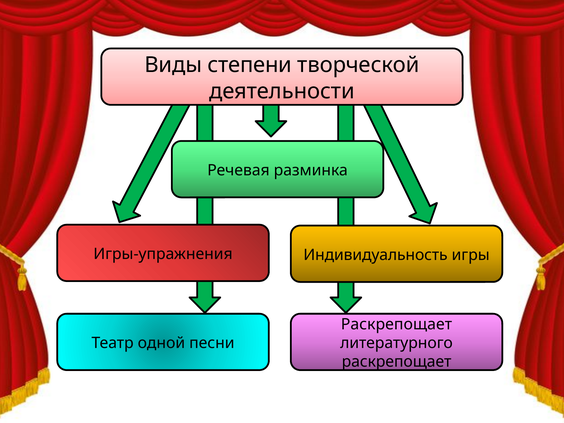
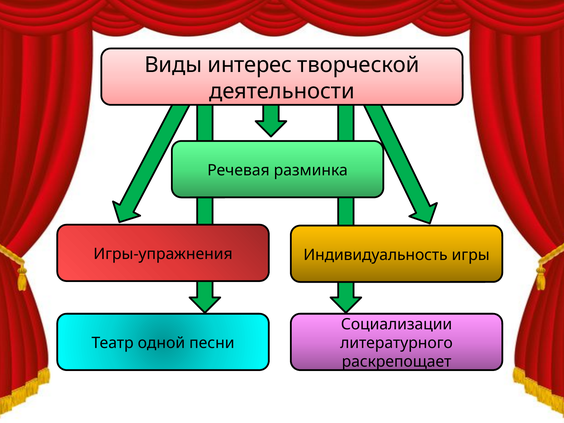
степени: степени -> интерес (250, 65)
Раскрепощает: Раскрепощает -> Социализации (397, 324)
